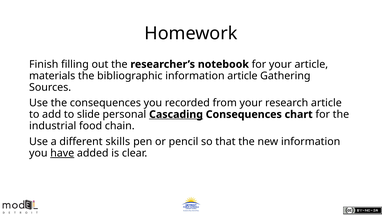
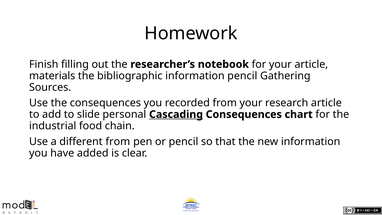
information article: article -> pencil (242, 76)
different skills: skills -> from (118, 142)
have underline: present -> none (62, 153)
